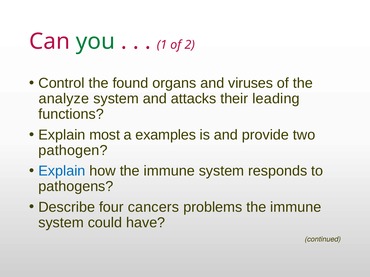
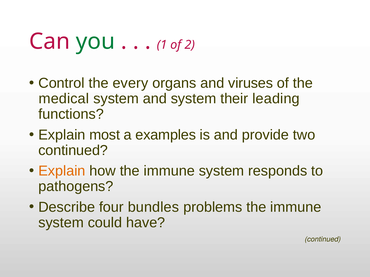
found: found -> every (130, 83)
analyze: analyze -> medical (64, 99)
and attacks: attacks -> system (194, 99)
pathogen: pathogen -> continued (73, 151)
Explain colour: blue -> orange (62, 171)
cancers: cancers -> bundles (153, 207)
